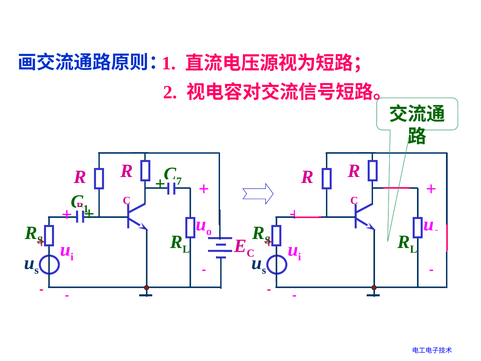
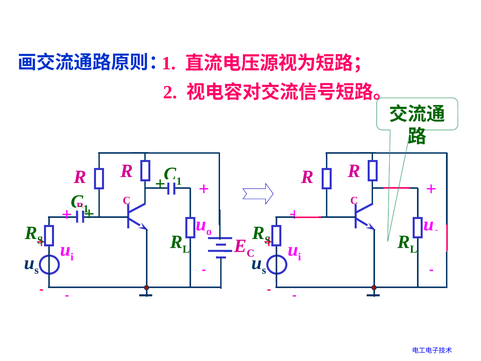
7: 7 -> 1 (179, 181)
